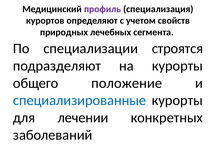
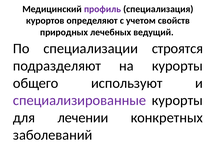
сегмента: сегмента -> ведущий (153, 32)
положение: положение -> используют (127, 83)
специализированные colour: blue -> purple (80, 100)
